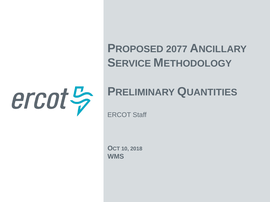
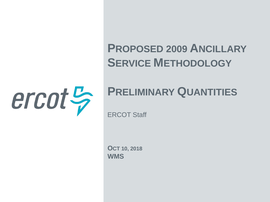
2077: 2077 -> 2009 (177, 49)
